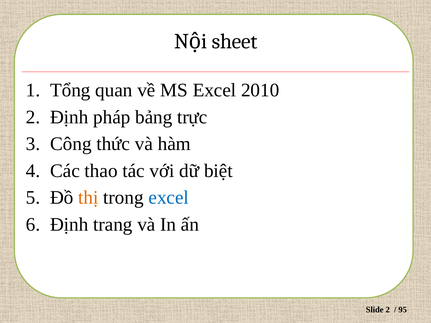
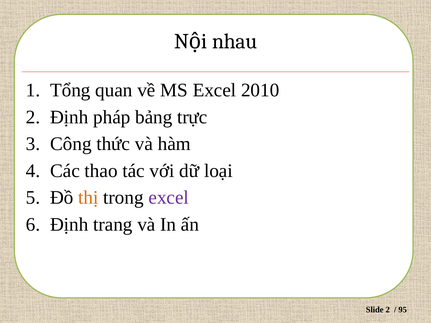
sheet: sheet -> nhau (235, 41)
biệt: biệt -> loại (218, 171)
excel colour: blue -> purple (169, 198)
